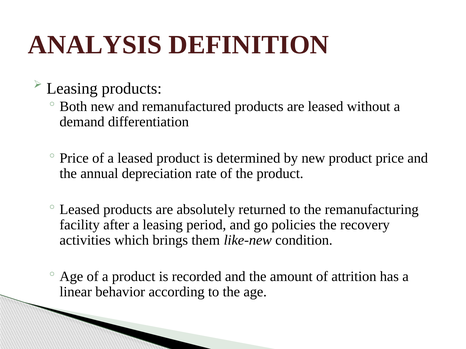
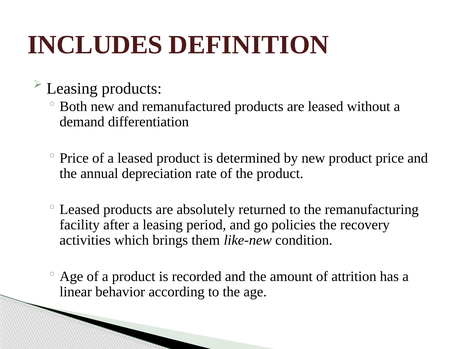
ANALYSIS: ANALYSIS -> INCLUDES (95, 45)
